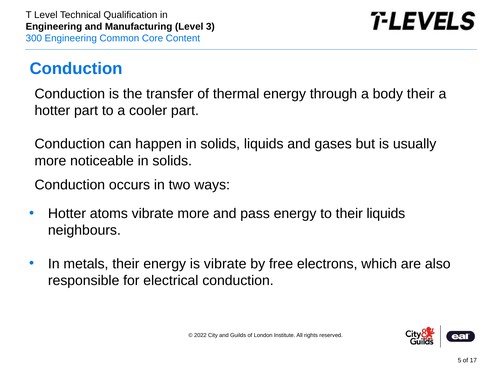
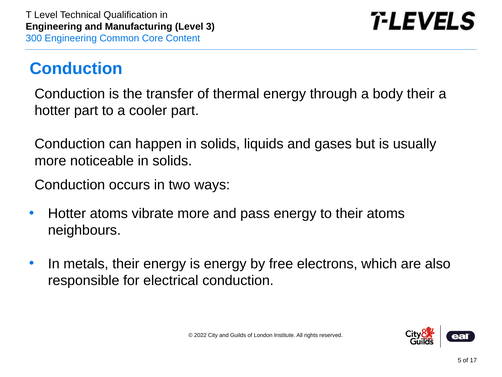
their liquids: liquids -> atoms (386, 213)
is vibrate: vibrate -> energy (225, 263)
